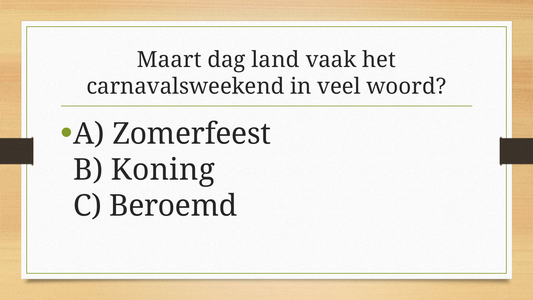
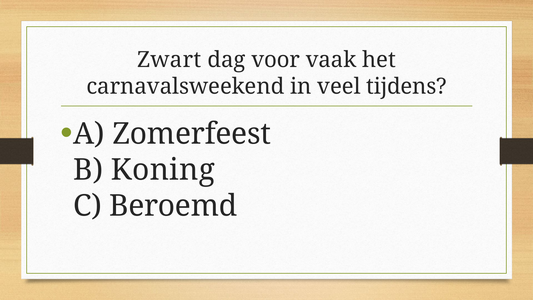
Maart: Maart -> Zwart (169, 60)
land: land -> voor (276, 60)
woord: woord -> tijdens (406, 86)
